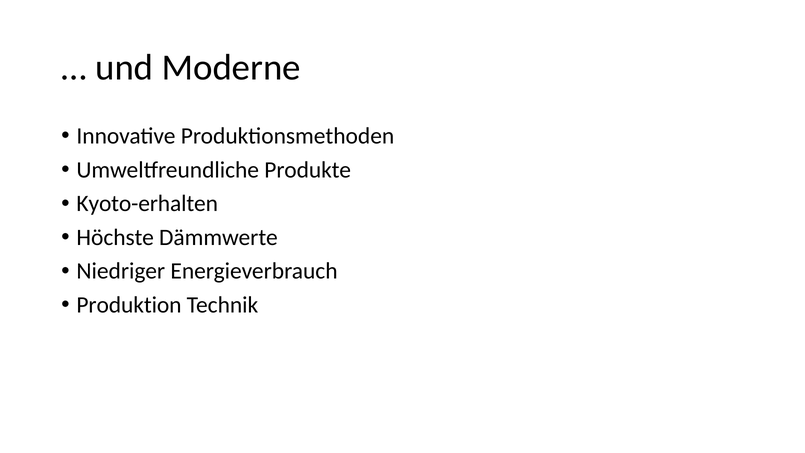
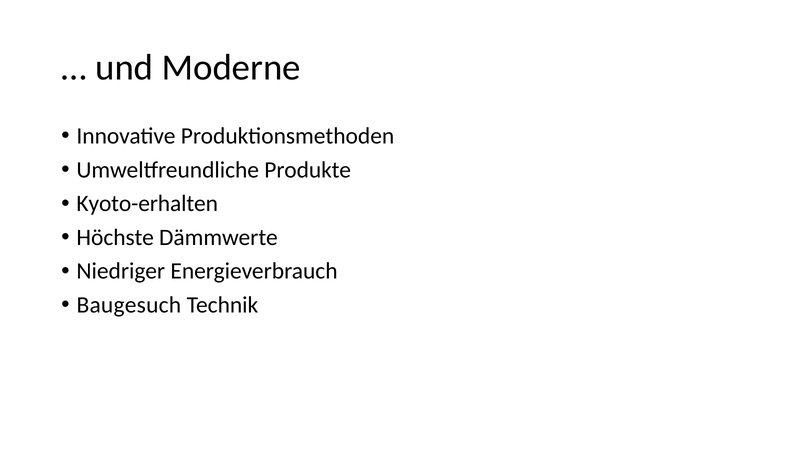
Produktion: Produktion -> Baugesuch (129, 305)
